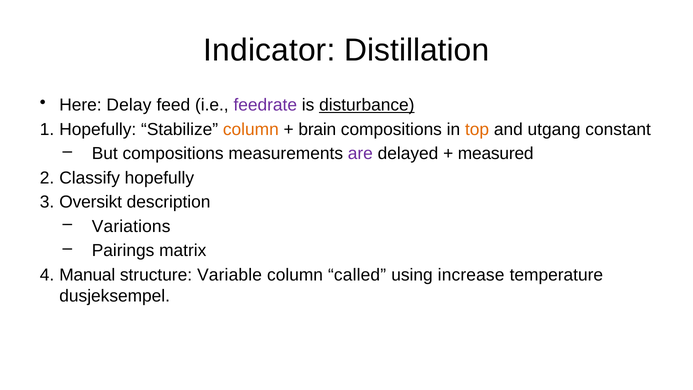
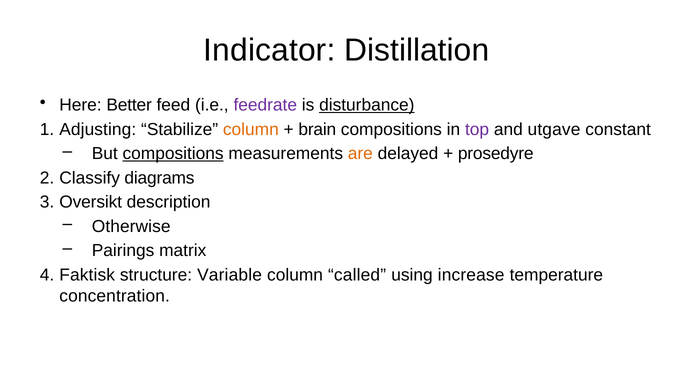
Delay: Delay -> Better (129, 105)
Hopefully: Hopefully -> Adjusting (98, 129)
top colour: orange -> purple (477, 129)
utgang: utgang -> utgave (554, 129)
compositions underline: none -> present (173, 154)
are colour: purple -> orange (360, 154)
measured: measured -> prosedyre (496, 154)
Classify hopefully: hopefully -> diagrams (159, 178)
Variations: Variations -> Otherwise (131, 226)
Manual: Manual -> Faktisk (87, 275)
dusjeksempel: dusjeksempel -> concentration (115, 296)
